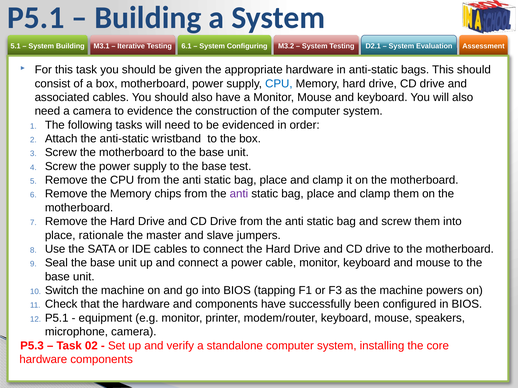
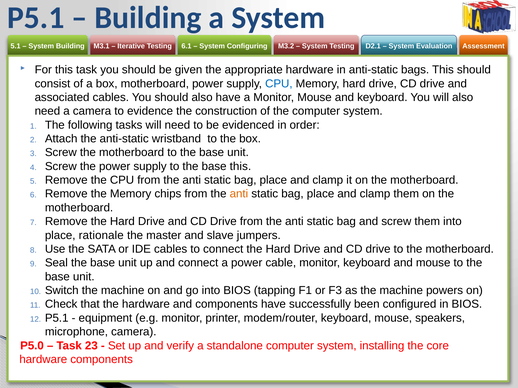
base test: test -> this (240, 167)
anti colour: purple -> orange (239, 194)
P5.3: P5.3 -> P5.0 (32, 346)
02: 02 -> 23 (91, 346)
